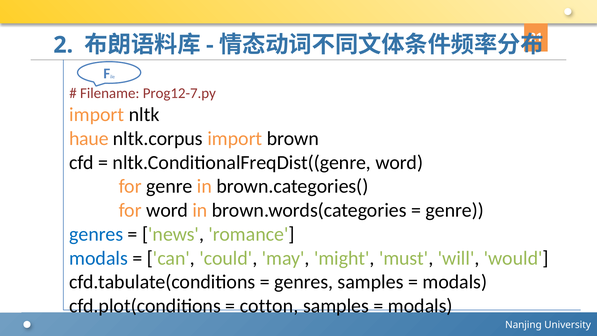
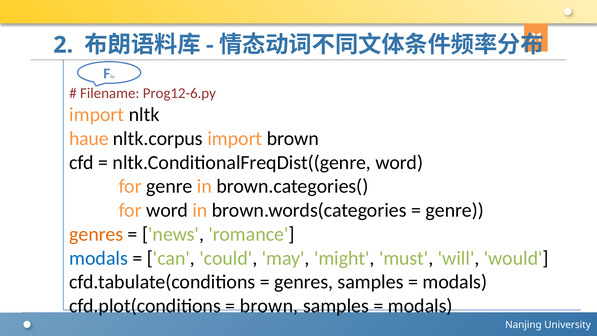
Prog12-7.py: Prog12-7.py -> Prog12-6.py (179, 93)
genres colour: blue -> orange (96, 234)
cotton: cotton -> brown (269, 306)
